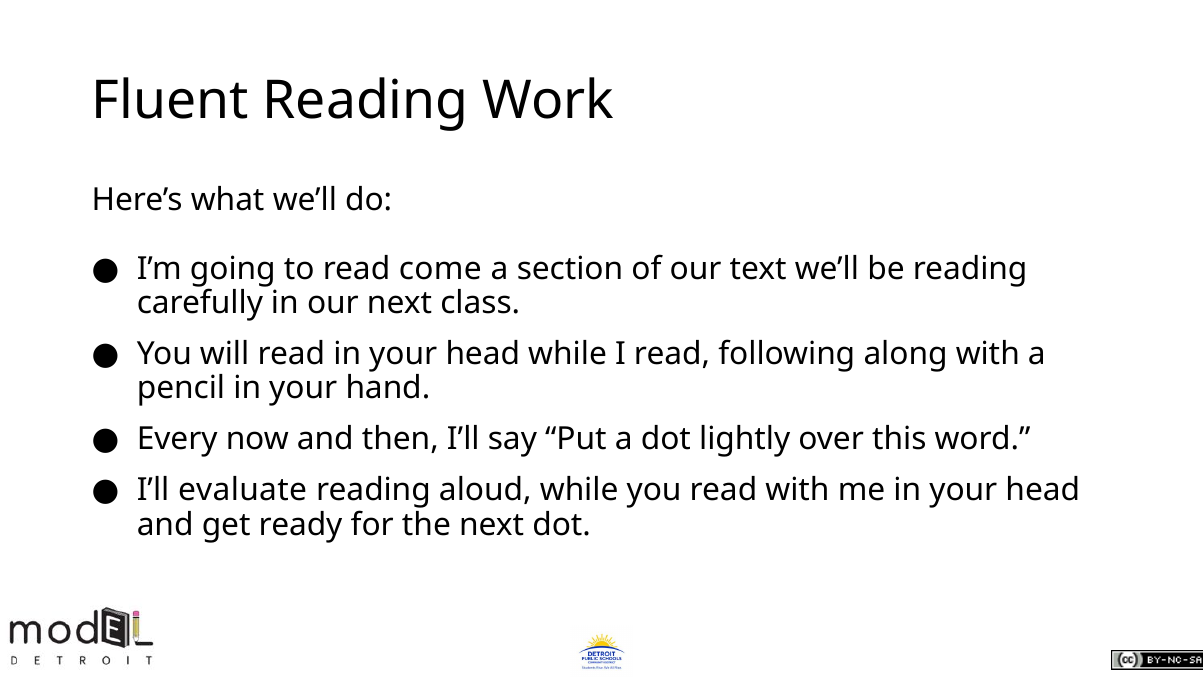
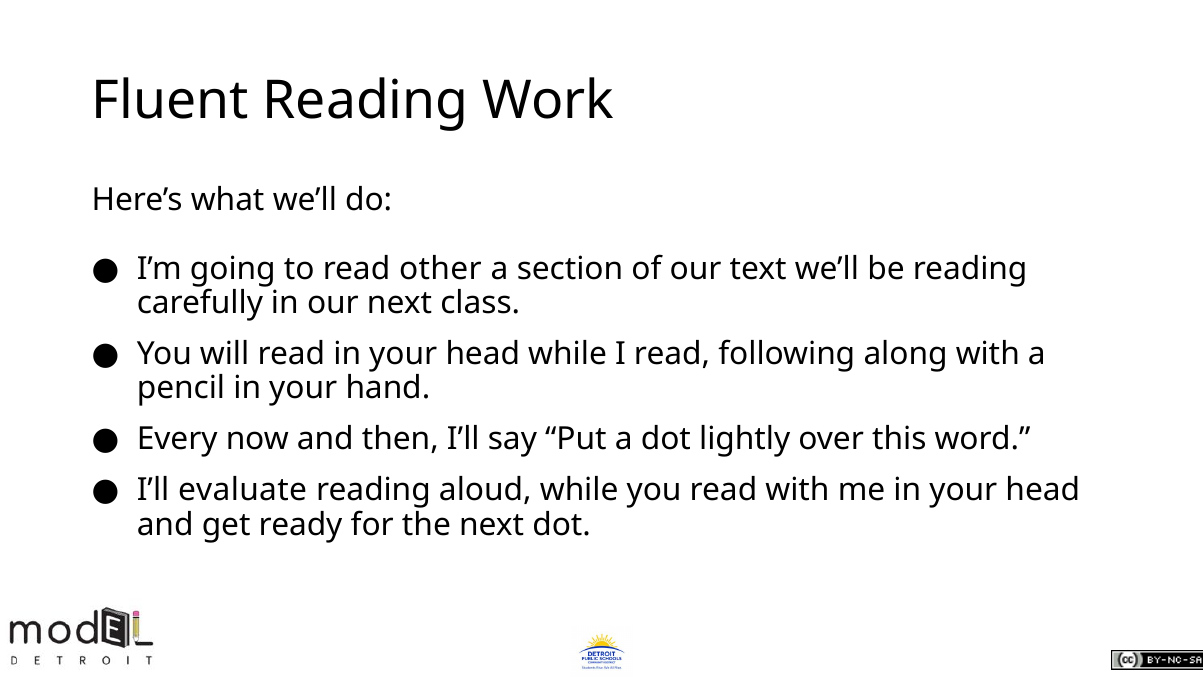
come: come -> other (440, 269)
